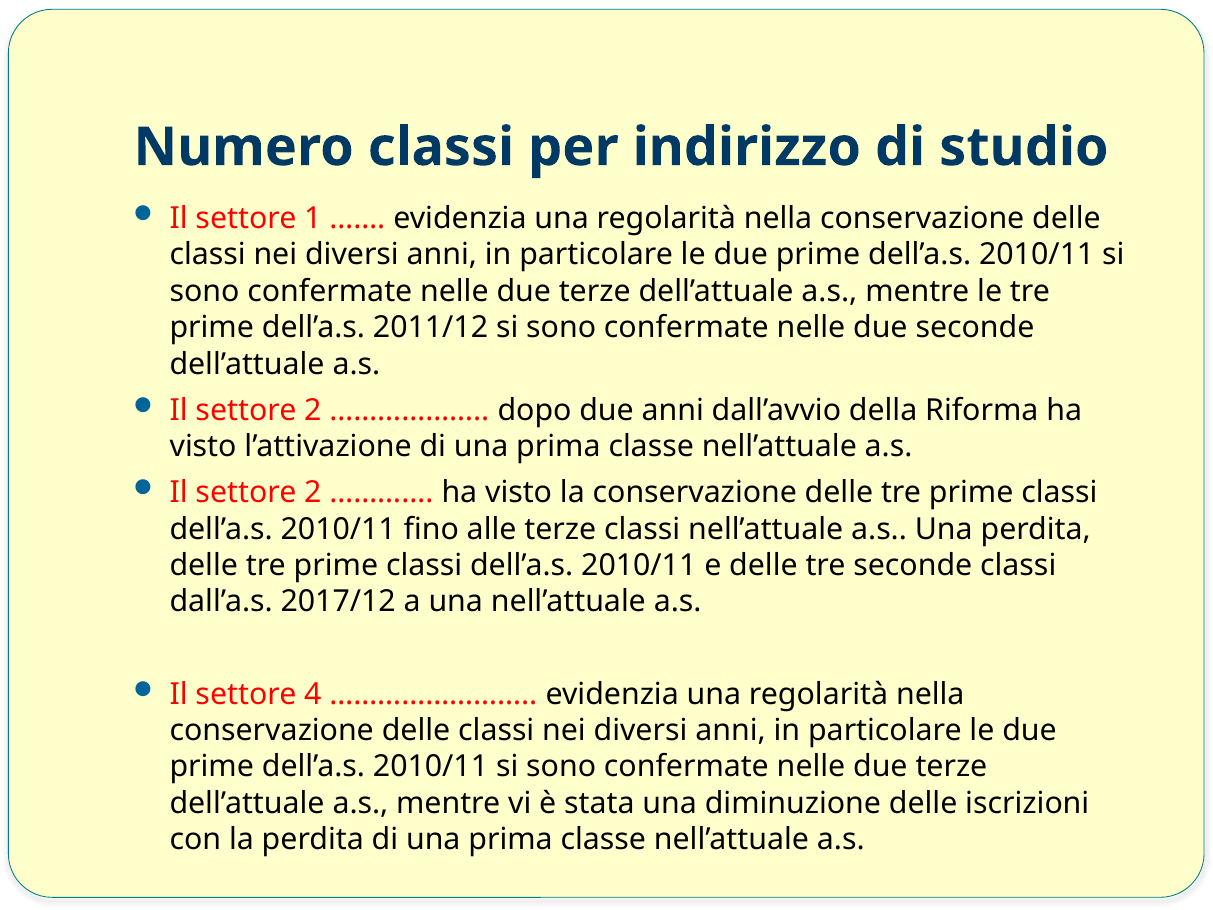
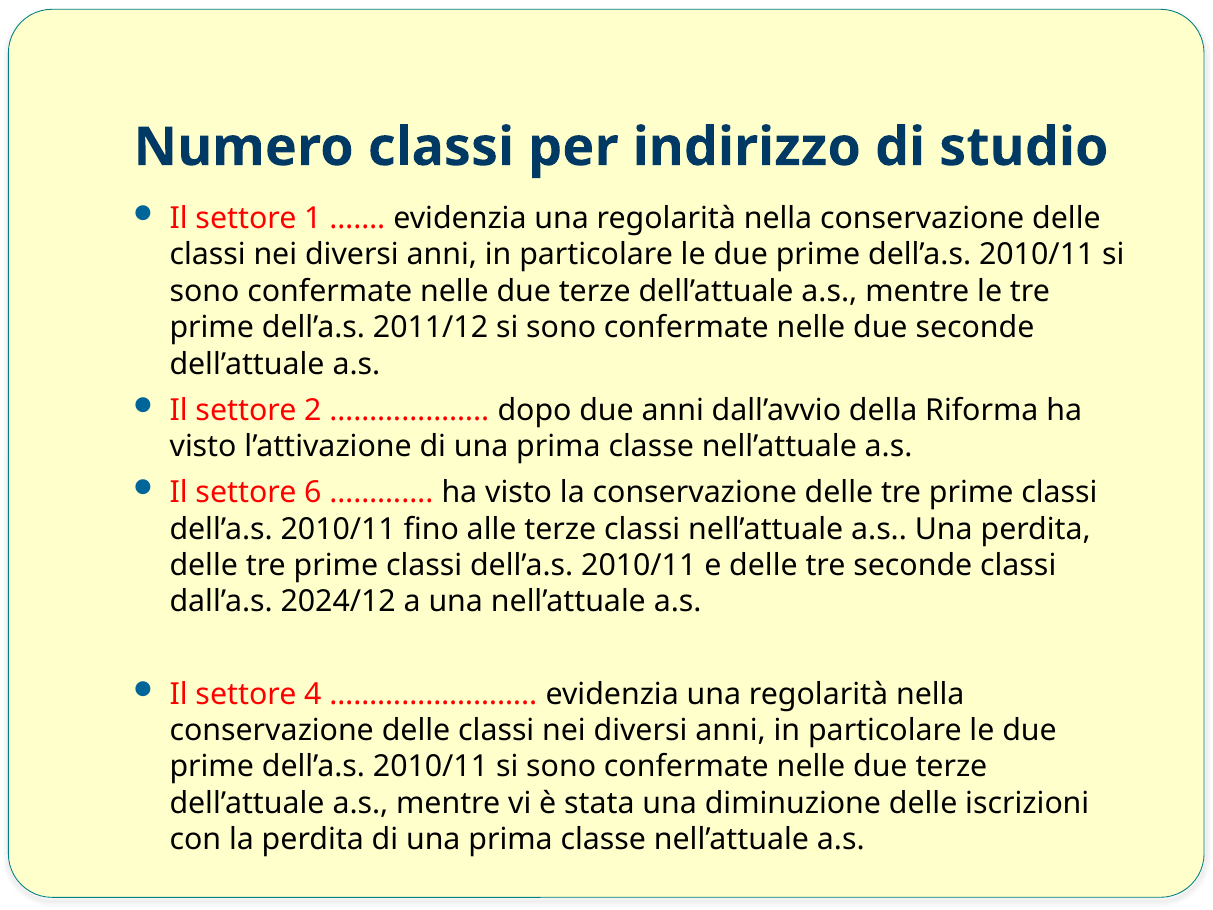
2: 2 -> 6 (313, 493)
2017/12: 2017/12 -> 2024/12 (338, 602)
